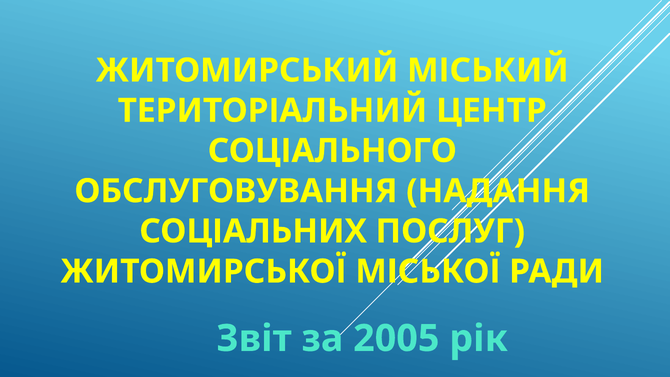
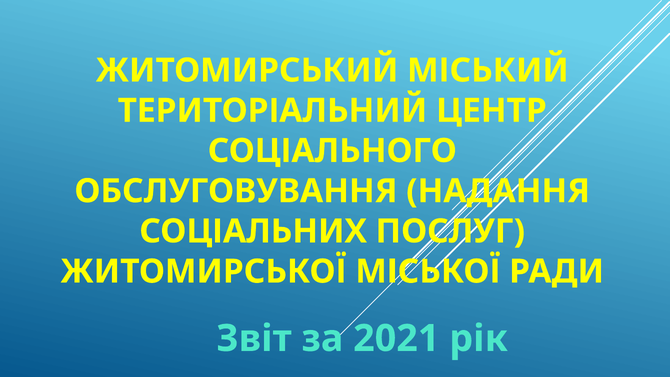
2005: 2005 -> 2021 (396, 338)
